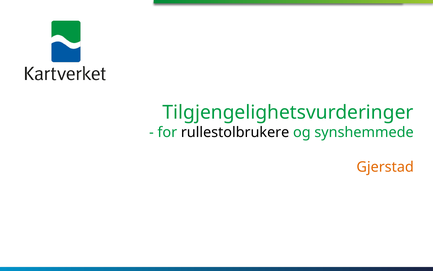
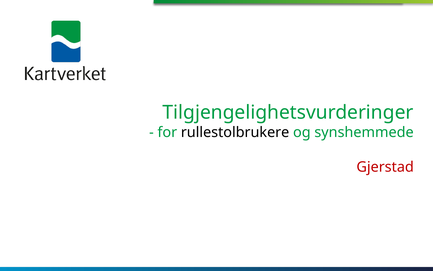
Gjerstad colour: orange -> red (385, 167)
